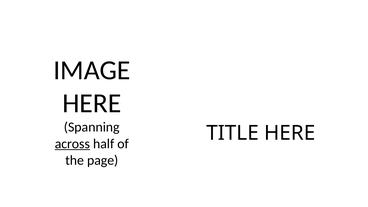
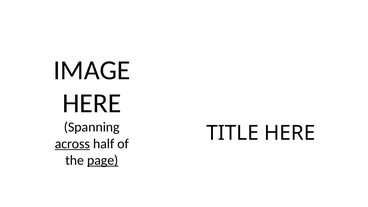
page underline: none -> present (103, 160)
